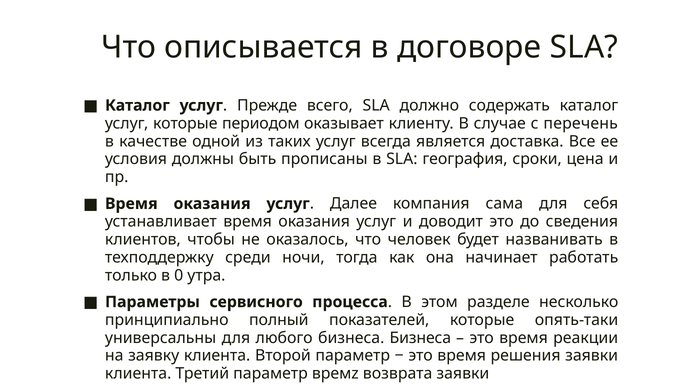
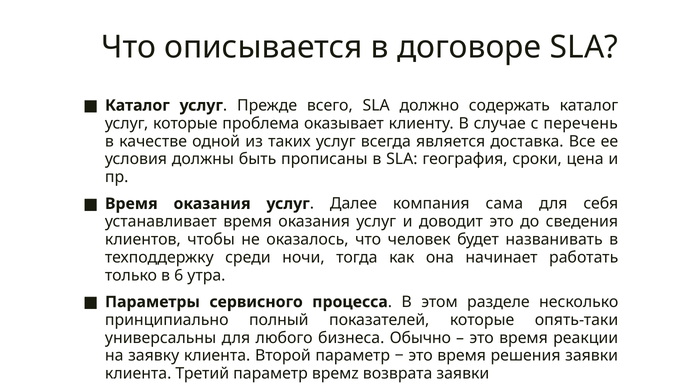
периодом: периодом -> проблема (261, 123)
0: 0 -> 6 (179, 275)
бизнеса Бизнеса: Бизнеса -> Обычно (420, 338)
